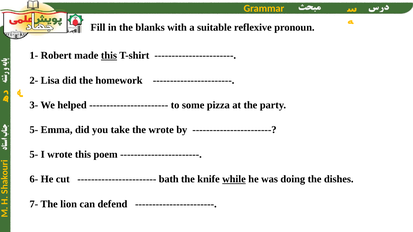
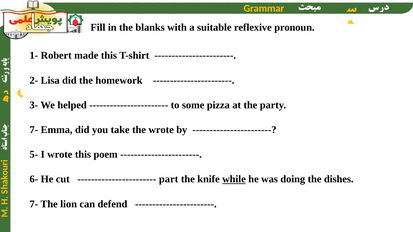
this underline: present -> none (109, 56)
5-: 5- -> 7- (34, 130)
bath: bath -> part (169, 180)
